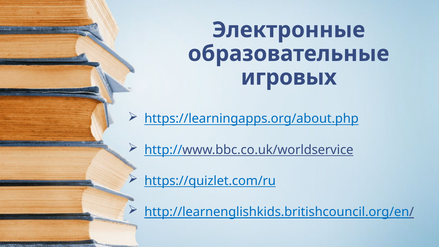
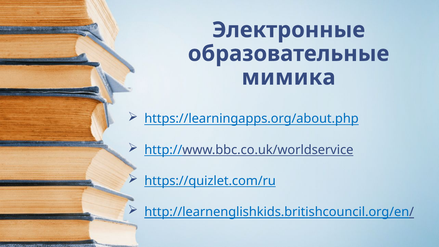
игровых: игровых -> мимика (289, 77)
